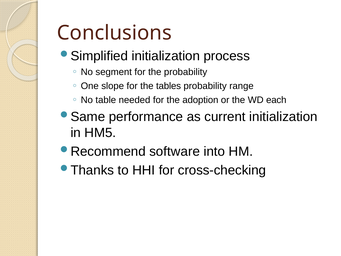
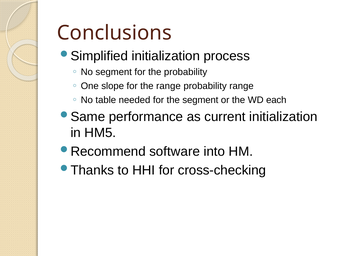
the tables: tables -> range (168, 86)
the adoption: adoption -> segment (200, 100)
